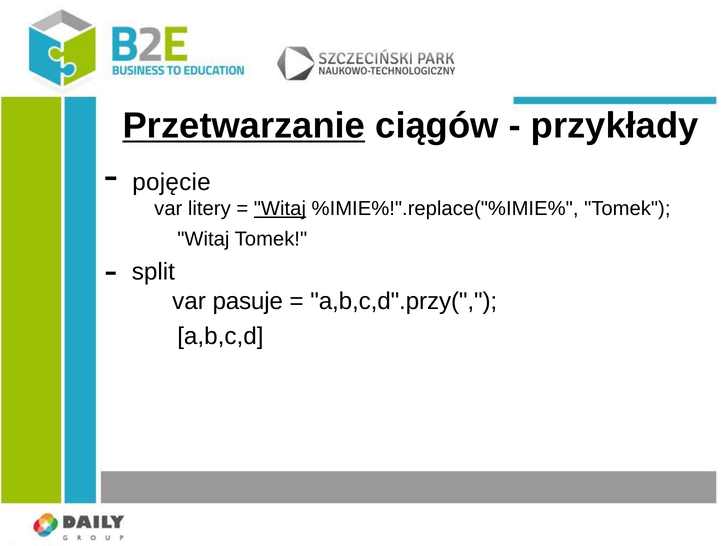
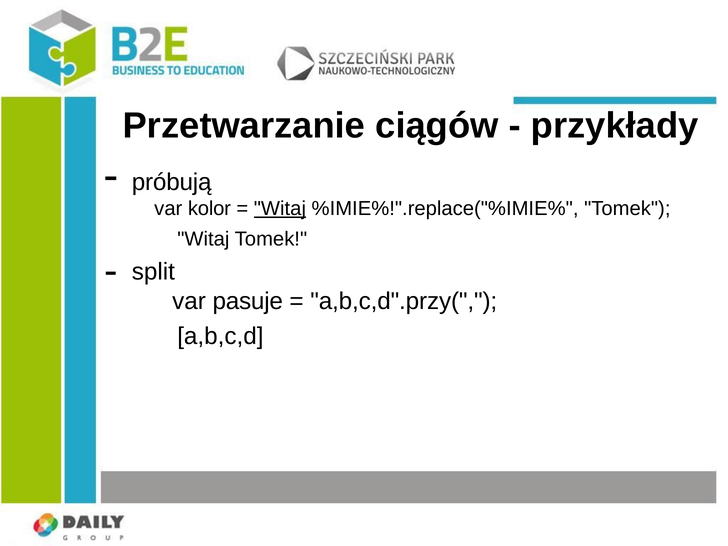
Przetwarzanie underline: present -> none (244, 126)
pojęcie: pojęcie -> próbują (172, 182)
litery: litery -> kolor (209, 208)
